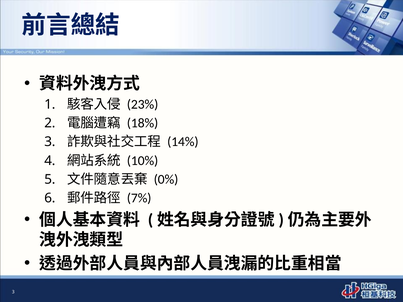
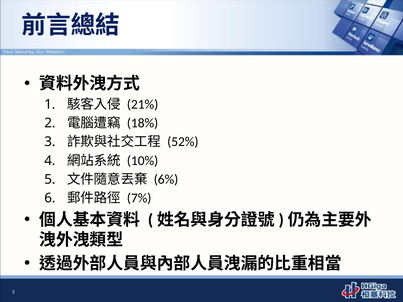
23%: 23% -> 21% (143, 104)
14%: 14% -> 52% (183, 142)
0%: 0% -> 6% (166, 180)
